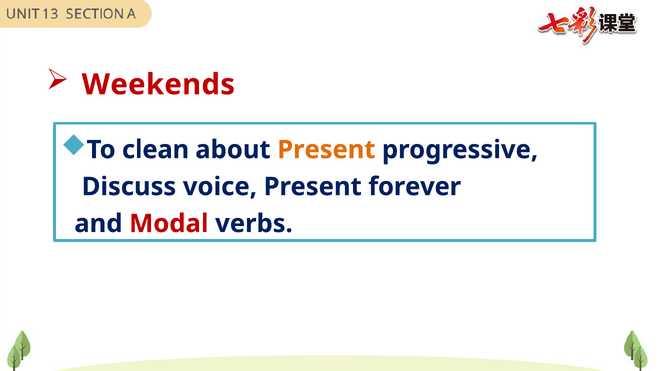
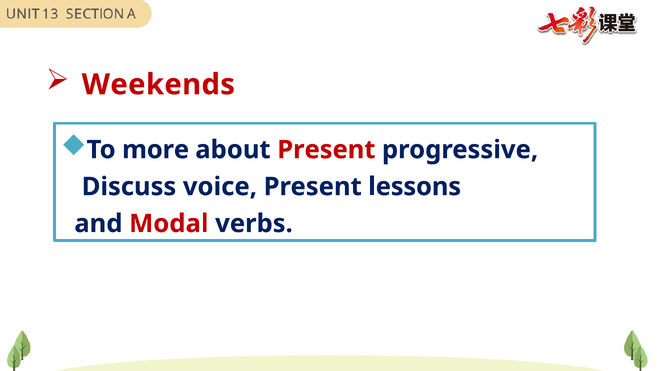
clean: clean -> more (156, 150)
Present colour: orange -> red (326, 150)
forever: forever -> lessons (415, 187)
